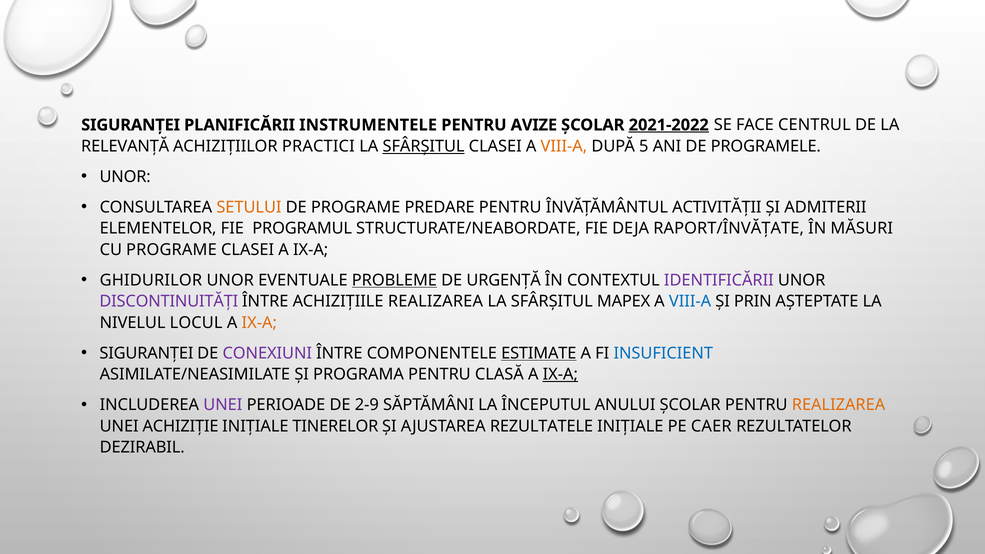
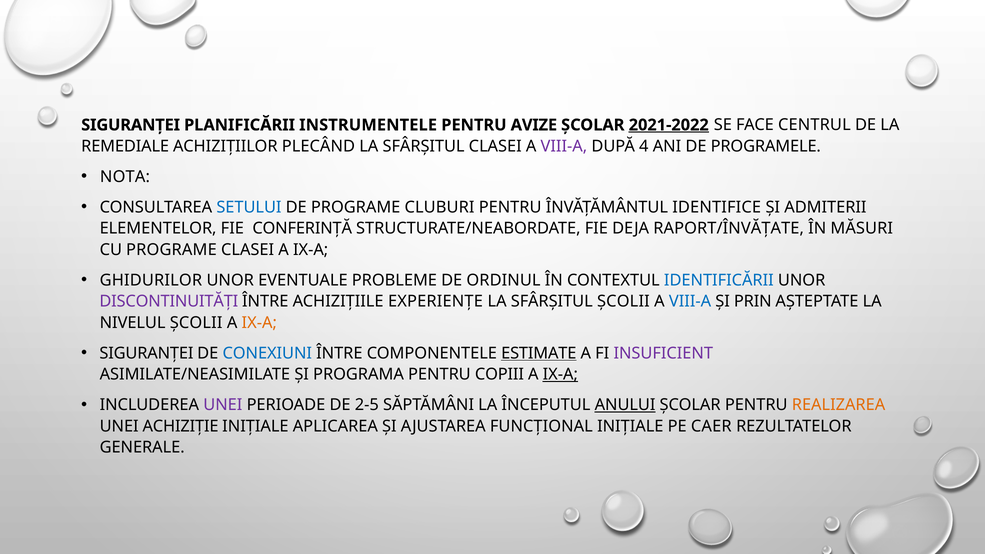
RELEVANȚĂ: RELEVANȚĂ -> REMEDIALE (125, 146)
PRACTICI: PRACTICI -> PLECÂND (318, 146)
SFÂRȘITUL underline: present -> none (424, 146)
VIII-A colour: orange -> purple (564, 146)
5: 5 -> 4 (644, 146)
UNOR: UNOR -> NOTA (125, 177)
SETULUI colour: orange -> blue (249, 207)
PREDARE: PREDARE -> CLUBURI (440, 207)
ACTIVITĂȚII: ACTIVITĂȚII -> IDENTIFICE (717, 207)
PROGRAMUL: PROGRAMUL -> CONFERINȚĂ (302, 228)
PROBLEME underline: present -> none (394, 280)
URGENȚĂ: URGENȚĂ -> ORDINUL (504, 280)
IDENTIFICĂRII colour: purple -> blue (719, 280)
ACHIZIȚIILE REALIZAREA: REALIZAREA -> EXPERIENȚE (435, 301)
SFÂRȘITUL MAPEX: MAPEX -> ȘCOLII (623, 301)
NIVELUL LOCUL: LOCUL -> ȘCOLII (196, 323)
CONEXIUNI colour: purple -> blue (267, 353)
INSUFICIENT colour: blue -> purple (663, 353)
CLASĂ: CLASĂ -> COPIII (499, 374)
2-9: 2-9 -> 2-5 (367, 405)
ANULUI underline: none -> present (625, 405)
TINERELOR: TINERELOR -> APLICAREA (335, 426)
REZULTATELE: REZULTATELE -> FUNCȚIONAL (541, 426)
DEZIRABIL: DEZIRABIL -> GENERALE (142, 447)
